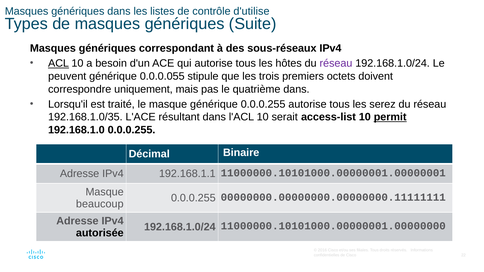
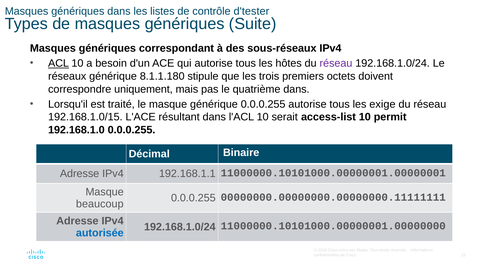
d'utilise: d'utilise -> d'tester (251, 11)
peuvent: peuvent -> réseaux (67, 76)
0.0.0.055: 0.0.0.055 -> 8.1.1.180 (162, 76)
serez: serez -> exige (382, 104)
192.168.1.0/35: 192.168.1.0/35 -> 192.168.1.0/15 (85, 117)
permit underline: present -> none (390, 117)
autorisée colour: black -> blue (100, 233)
